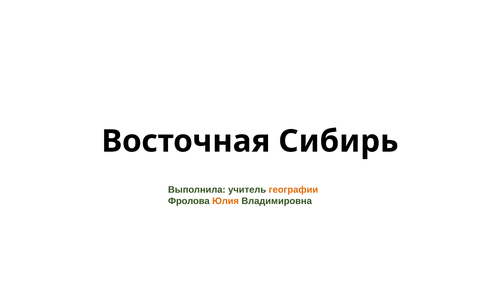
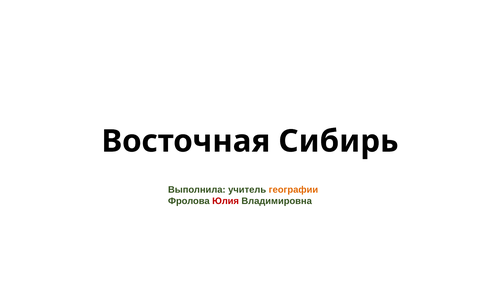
Юлия colour: orange -> red (226, 201)
